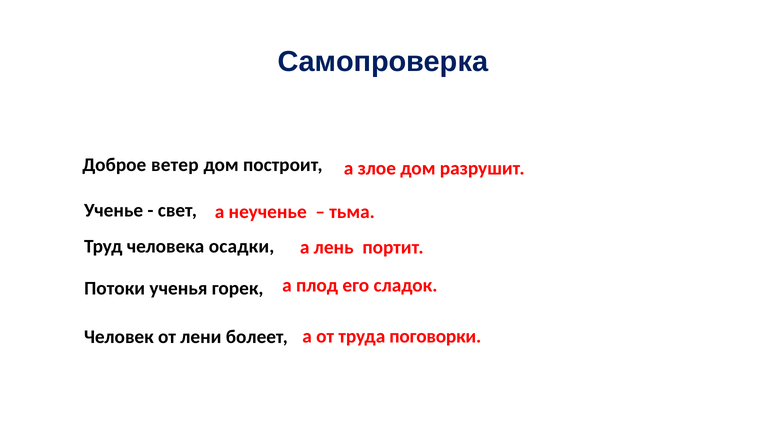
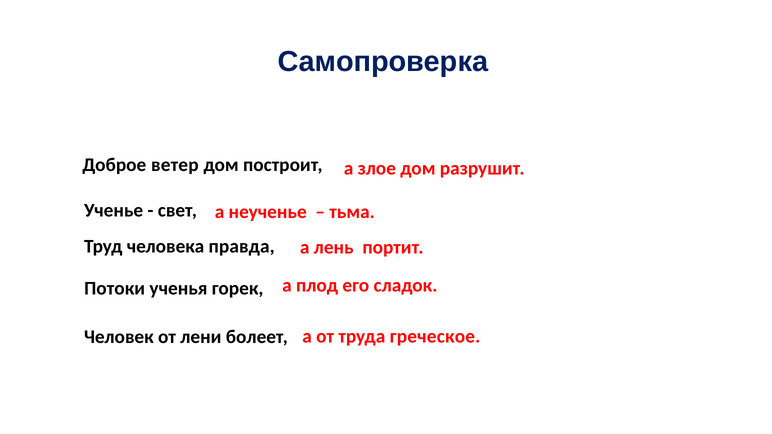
осадки: осадки -> правда (242, 246)
поговорки: поговорки -> греческое (435, 337)
